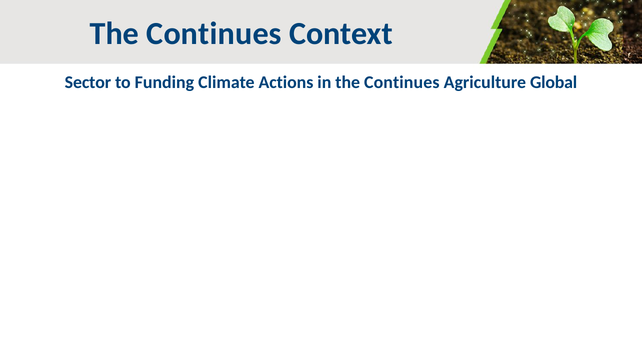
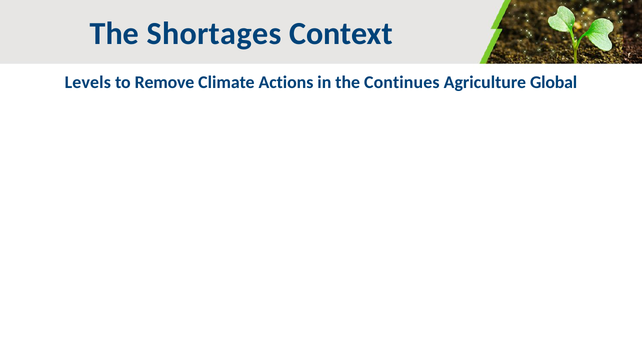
Continues: Continues -> Shortages (214, 34)
Sector: Sector -> Levels (88, 82)
Funding: Funding -> Remove (165, 82)
